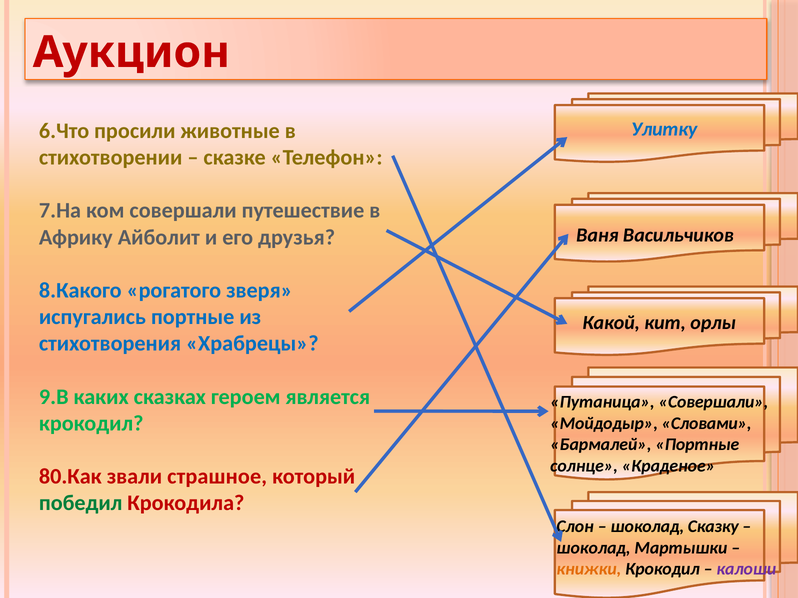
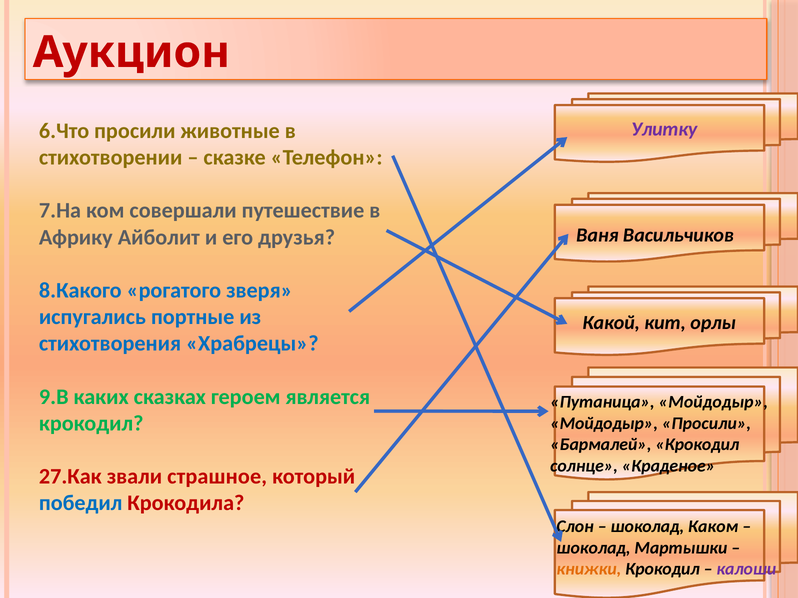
Улитку colour: blue -> purple (664, 129)
Совершали: Совершали -> Мойдодыр (713, 402)
Словами: Словами -> Просили (706, 424)
Портные: Портные -> Крокодил (697, 445)
80.Как: 80.Как -> 27.Как (70, 477)
победил colour: green -> blue (81, 504)
Сказку: Сказку -> Каком (713, 527)
